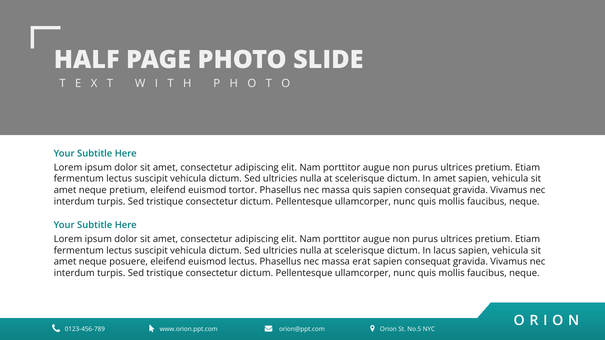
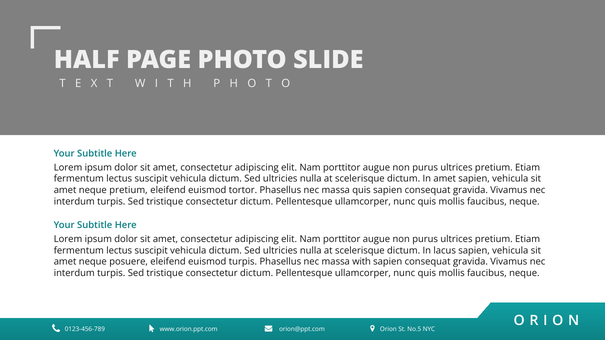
euismod lectus: lectus -> turpis (243, 262)
erat: erat -> with (362, 262)
